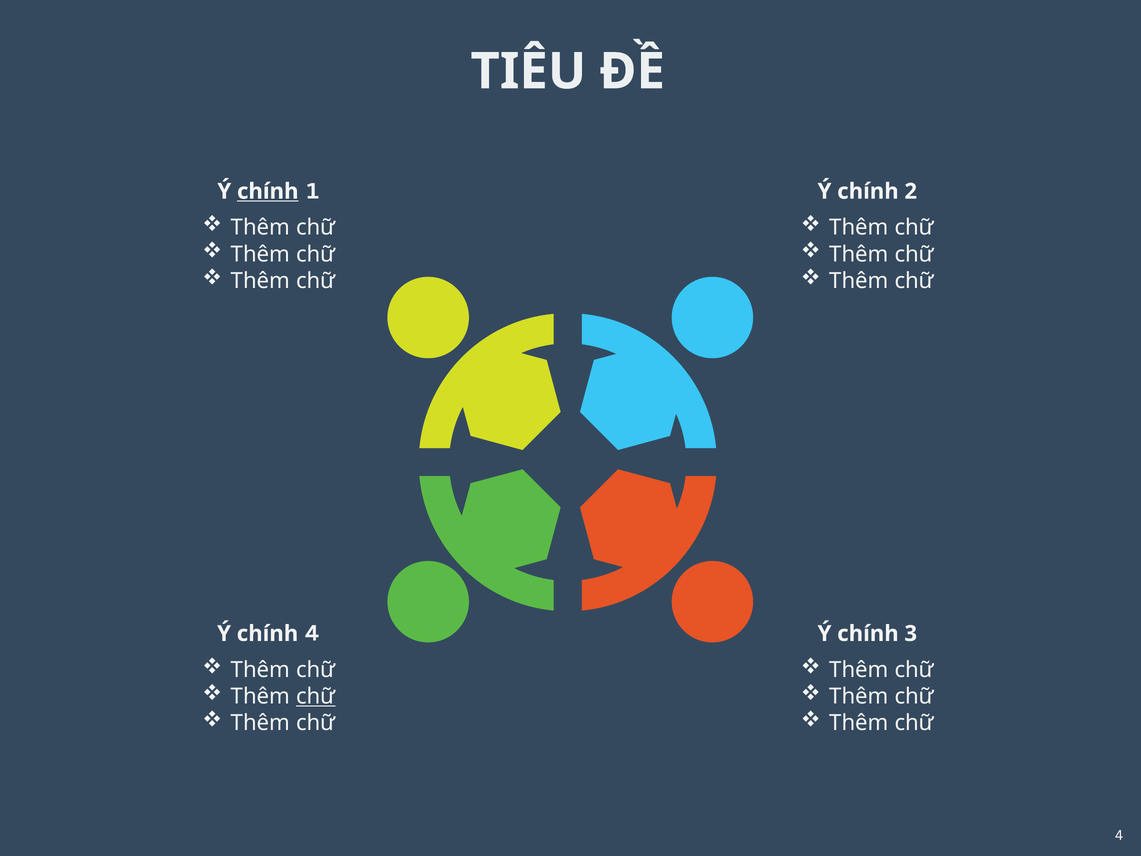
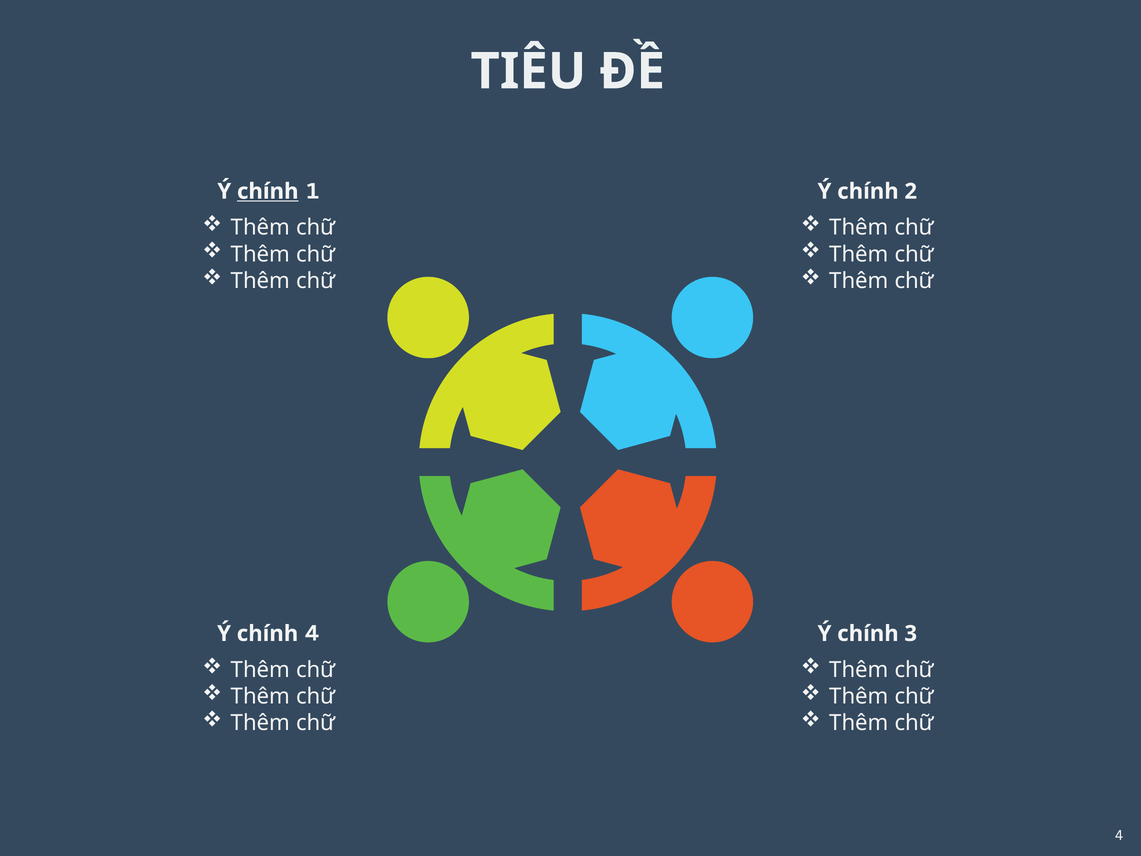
chữ underline: present -> none (316, 696)
